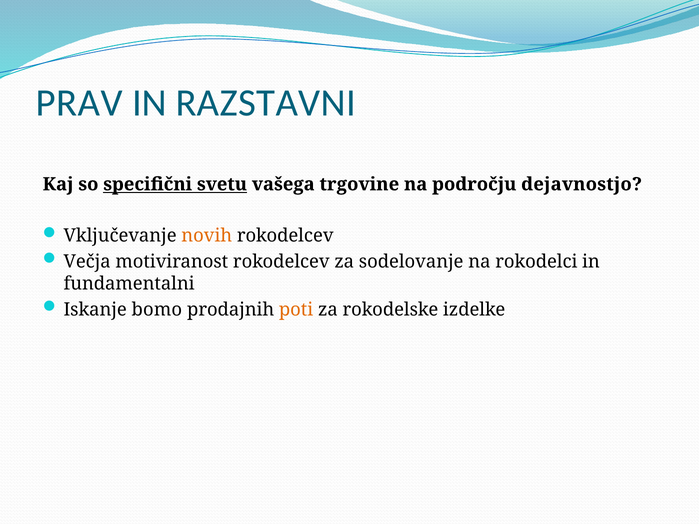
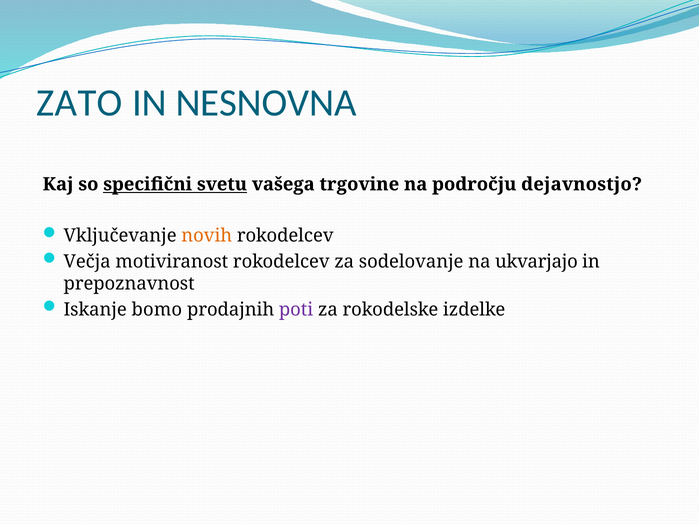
PRAV: PRAV -> ZATO (79, 103)
RAZSTAVNI: RAZSTAVNI -> NESNOVNA (266, 103)
rokodelci: rokodelci -> ukvarjajo (536, 262)
fundamentalni: fundamentalni -> prepoznavnost (129, 284)
poti colour: orange -> purple (296, 310)
